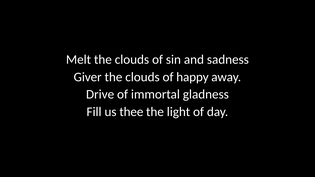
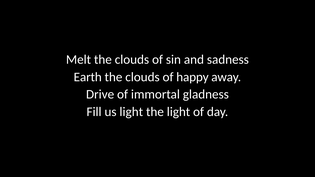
Giver: Giver -> Earth (88, 77)
us thee: thee -> light (131, 112)
